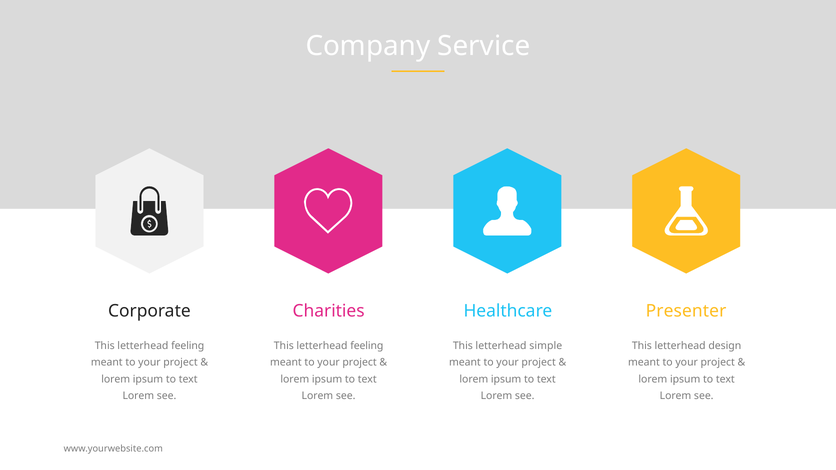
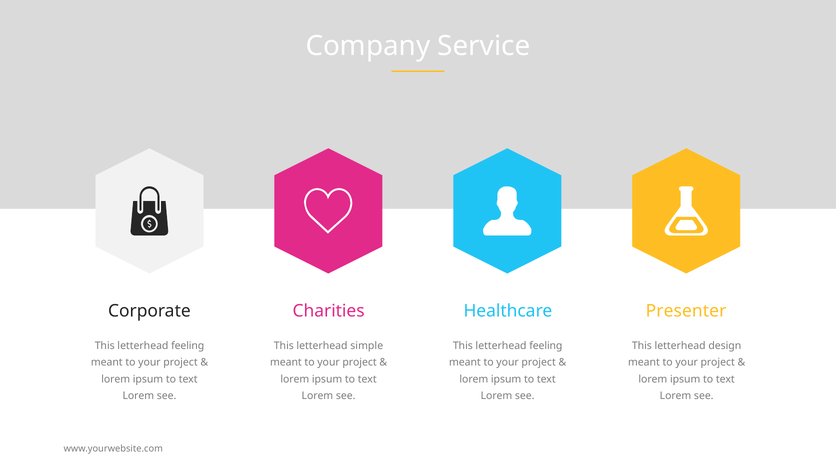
feeling: feeling -> simple (367, 346)
simple: simple -> feeling (546, 346)
